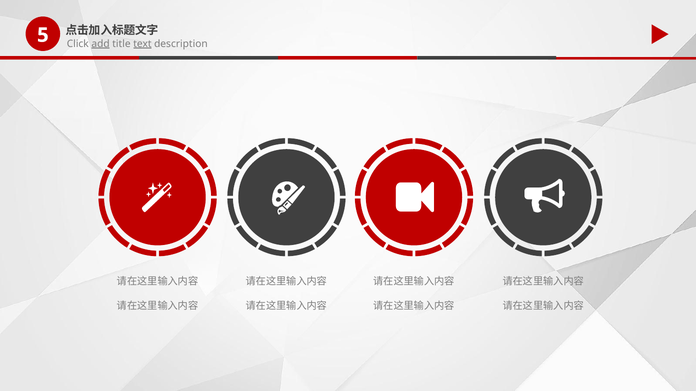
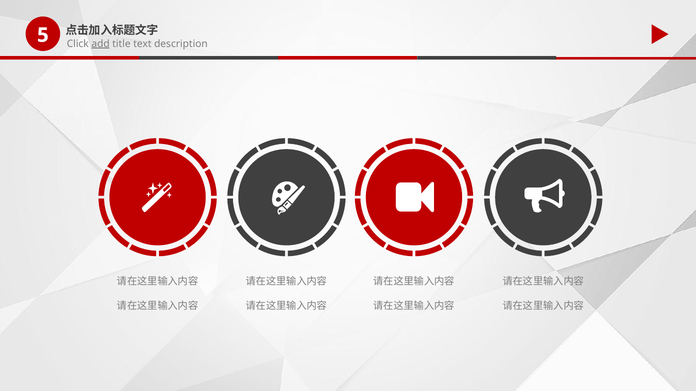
text underline: present -> none (142, 44)
